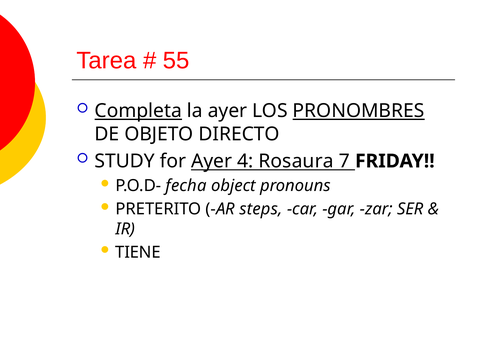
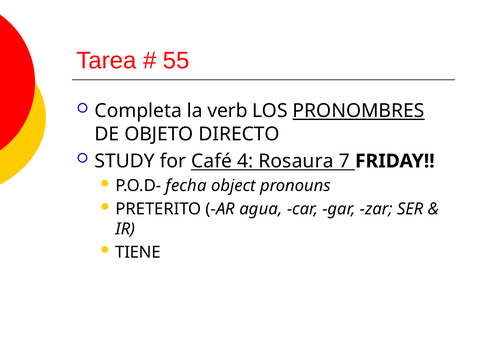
Completa underline: present -> none (138, 111)
la ayer: ayer -> verb (228, 111)
for Ayer: Ayer -> Café (212, 161)
steps: steps -> agua (261, 209)
